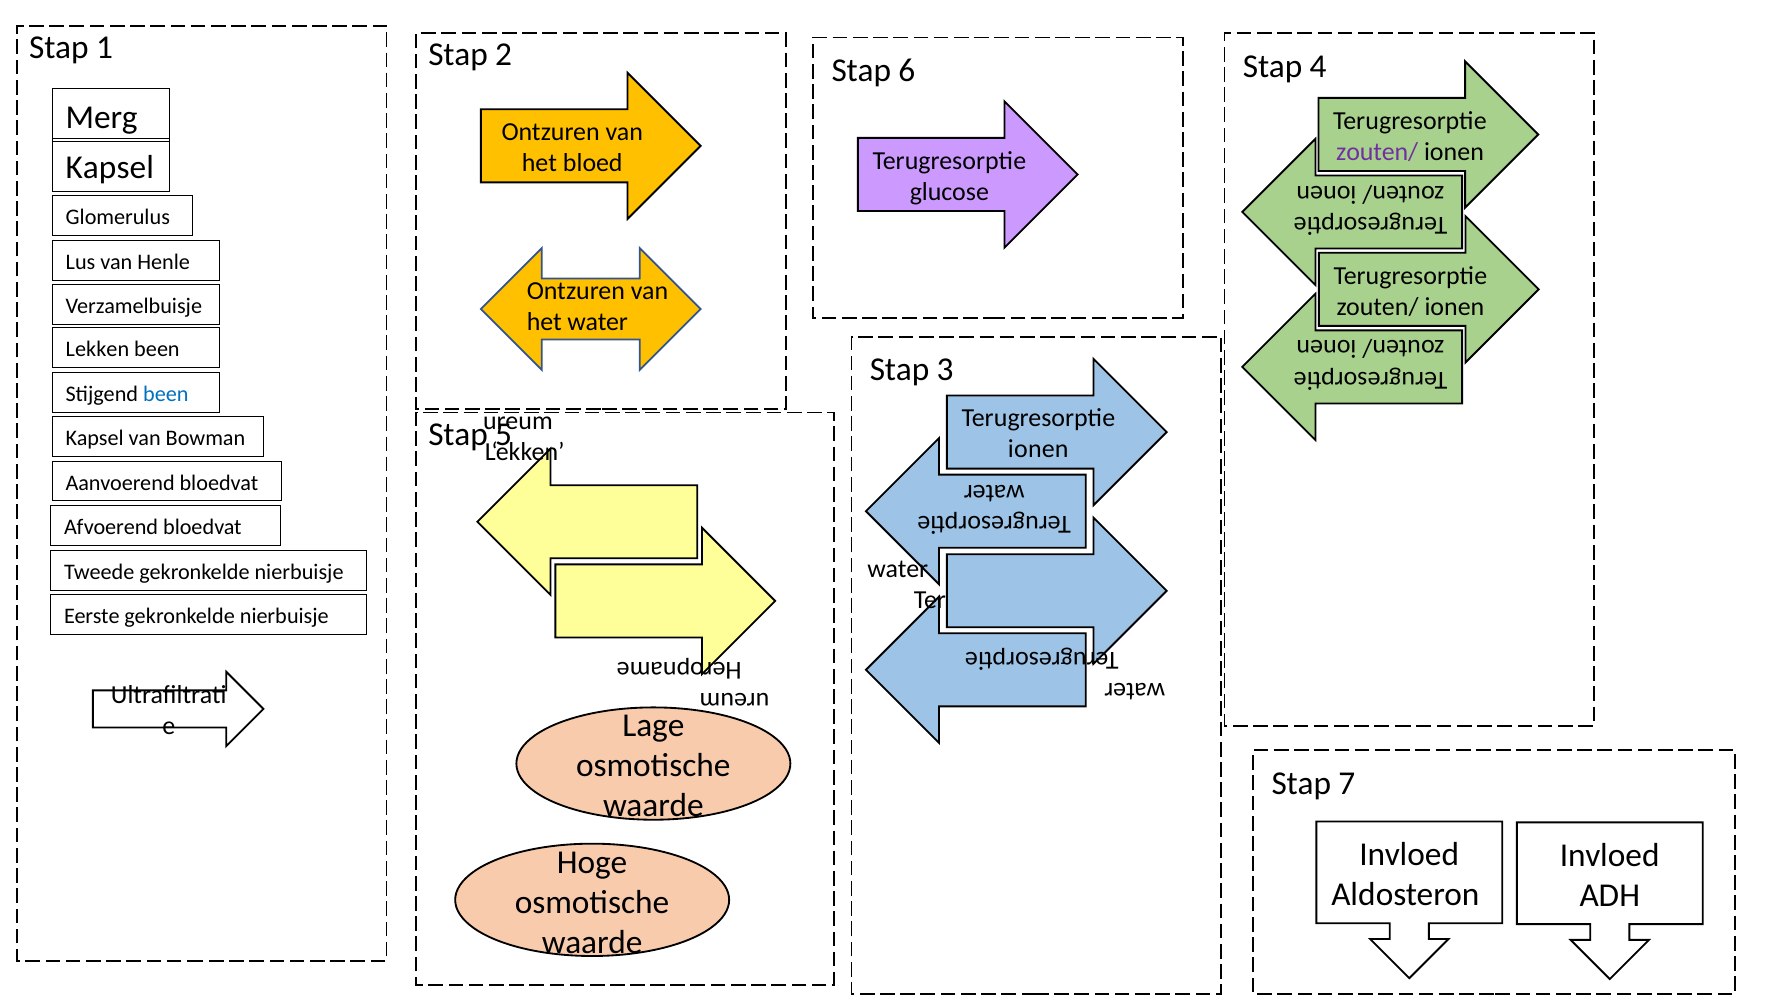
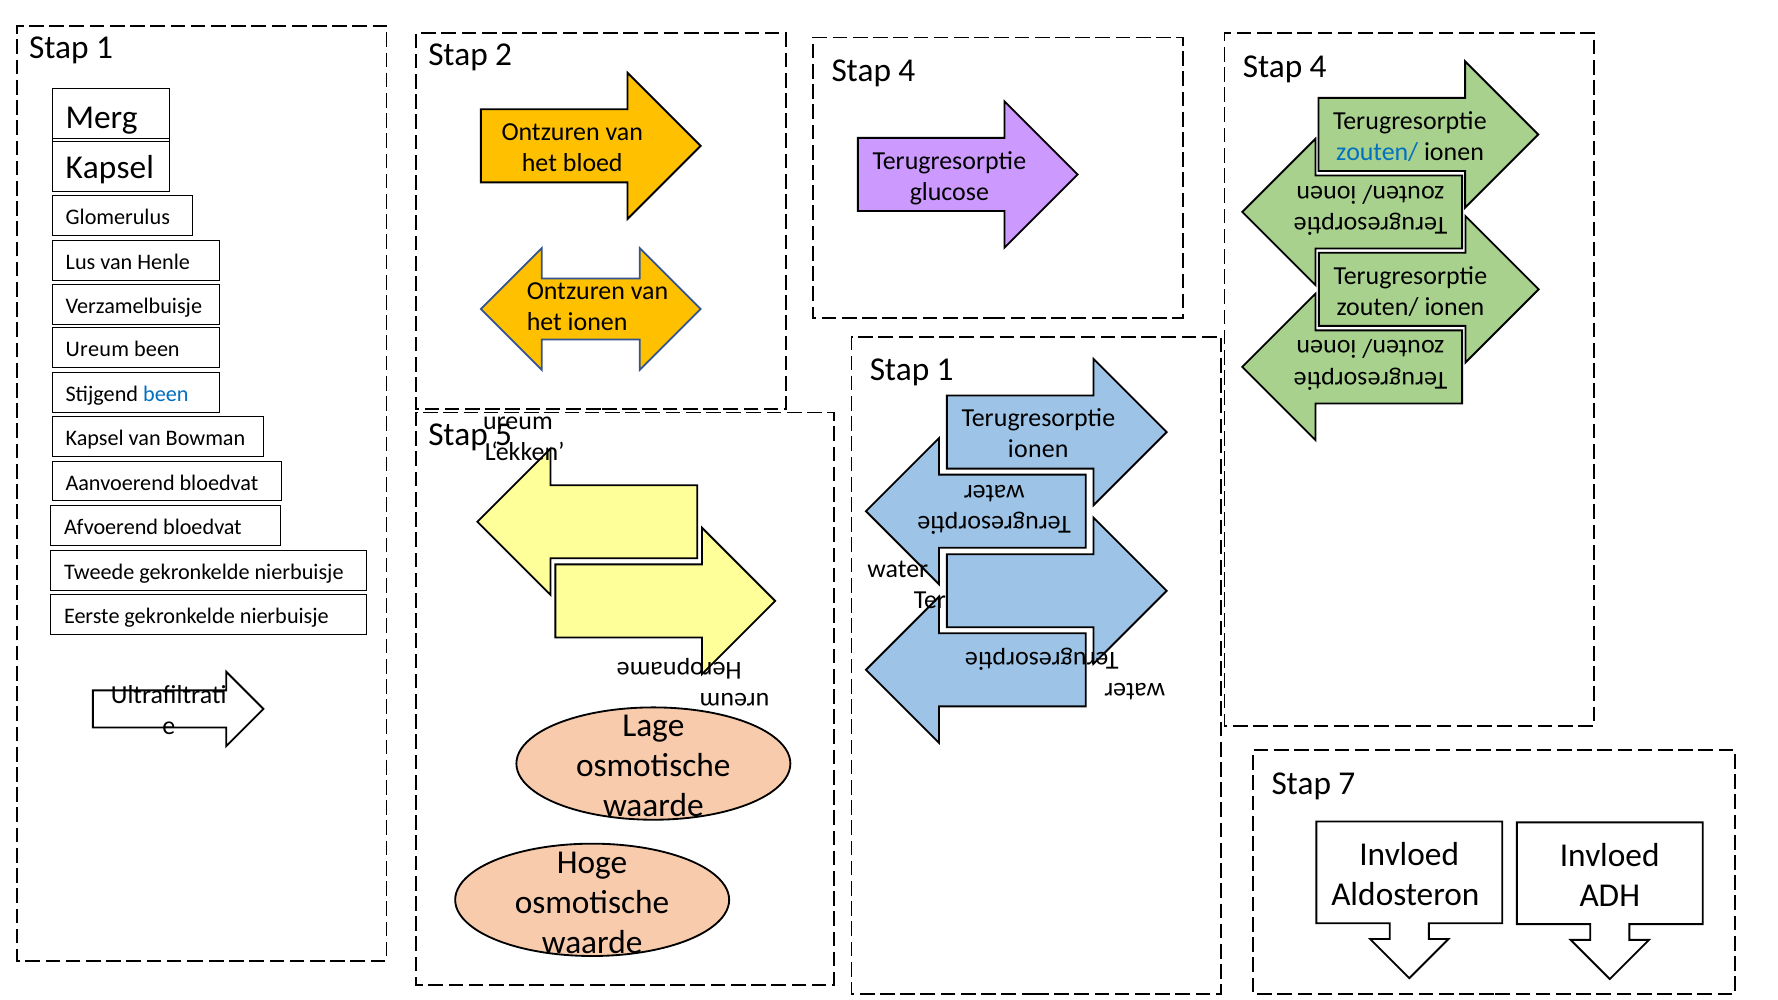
2 Stap 6: 6 -> 4 (907, 71)
zouten/ colour: purple -> blue (1377, 152)
het water: water -> ionen (598, 322)
Lekken: Lekken -> Ureum (97, 349)
3: 3 -> 1 (945, 370)
